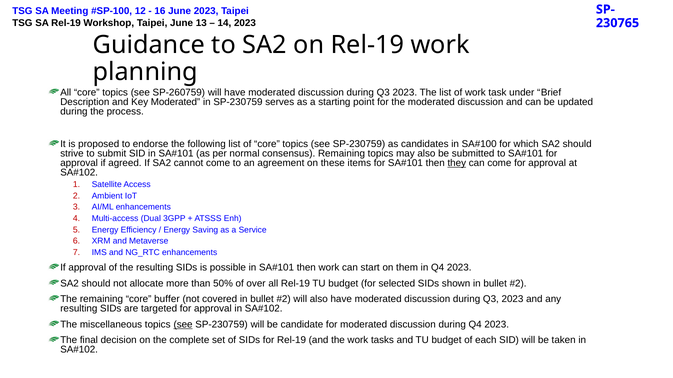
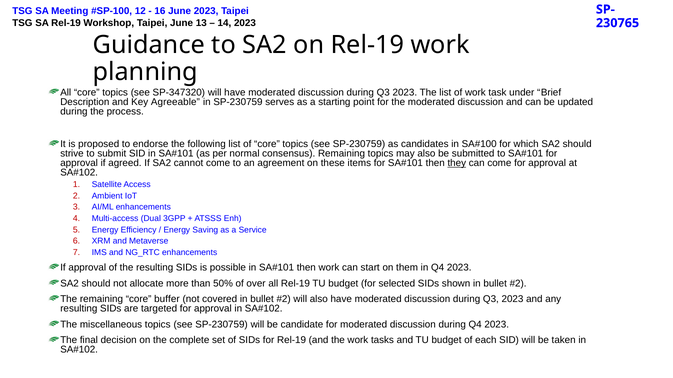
SP-260759: SP-260759 -> SP-347320 (179, 92)
Key Moderated: Moderated -> Agreeable (175, 102)
see underline: present -> none (183, 325)
